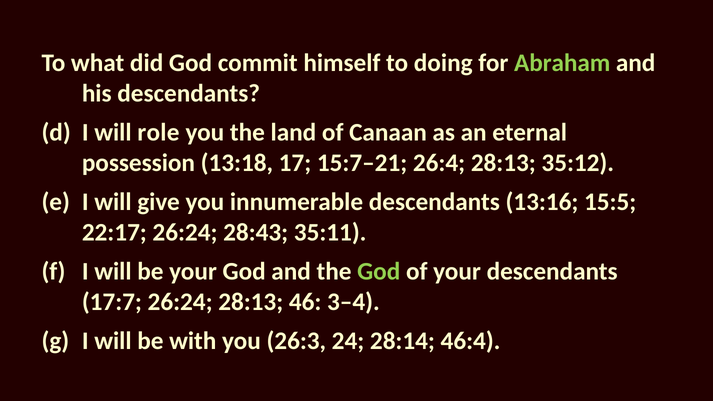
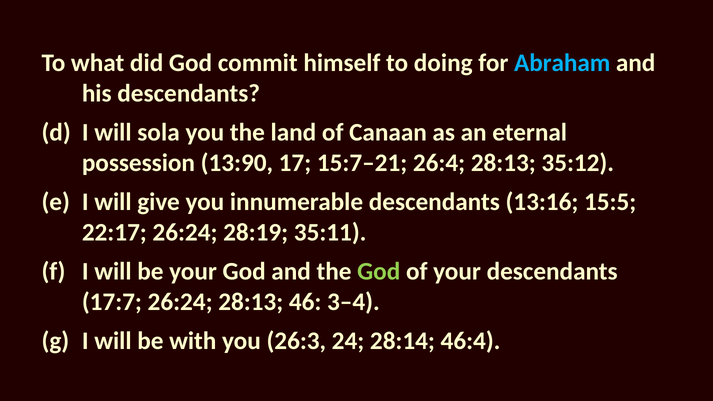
Abraham colour: light green -> light blue (562, 63)
role: role -> sola (158, 133)
13:18: 13:18 -> 13:90 (237, 163)
28:43: 28:43 -> 28:19 (256, 232)
